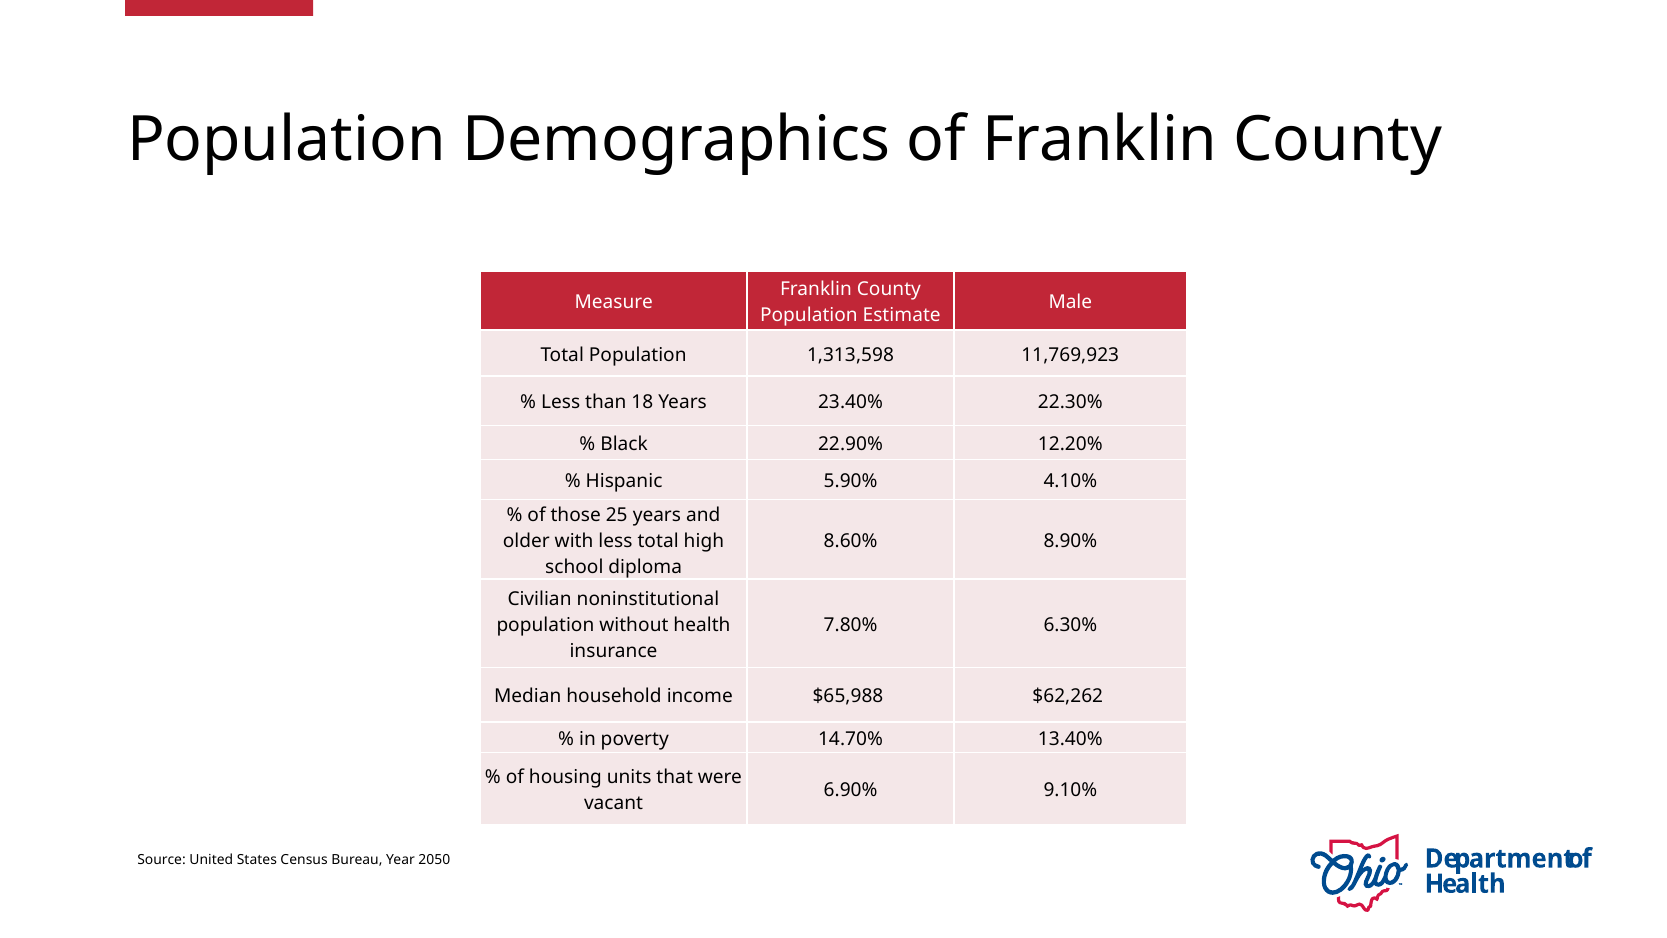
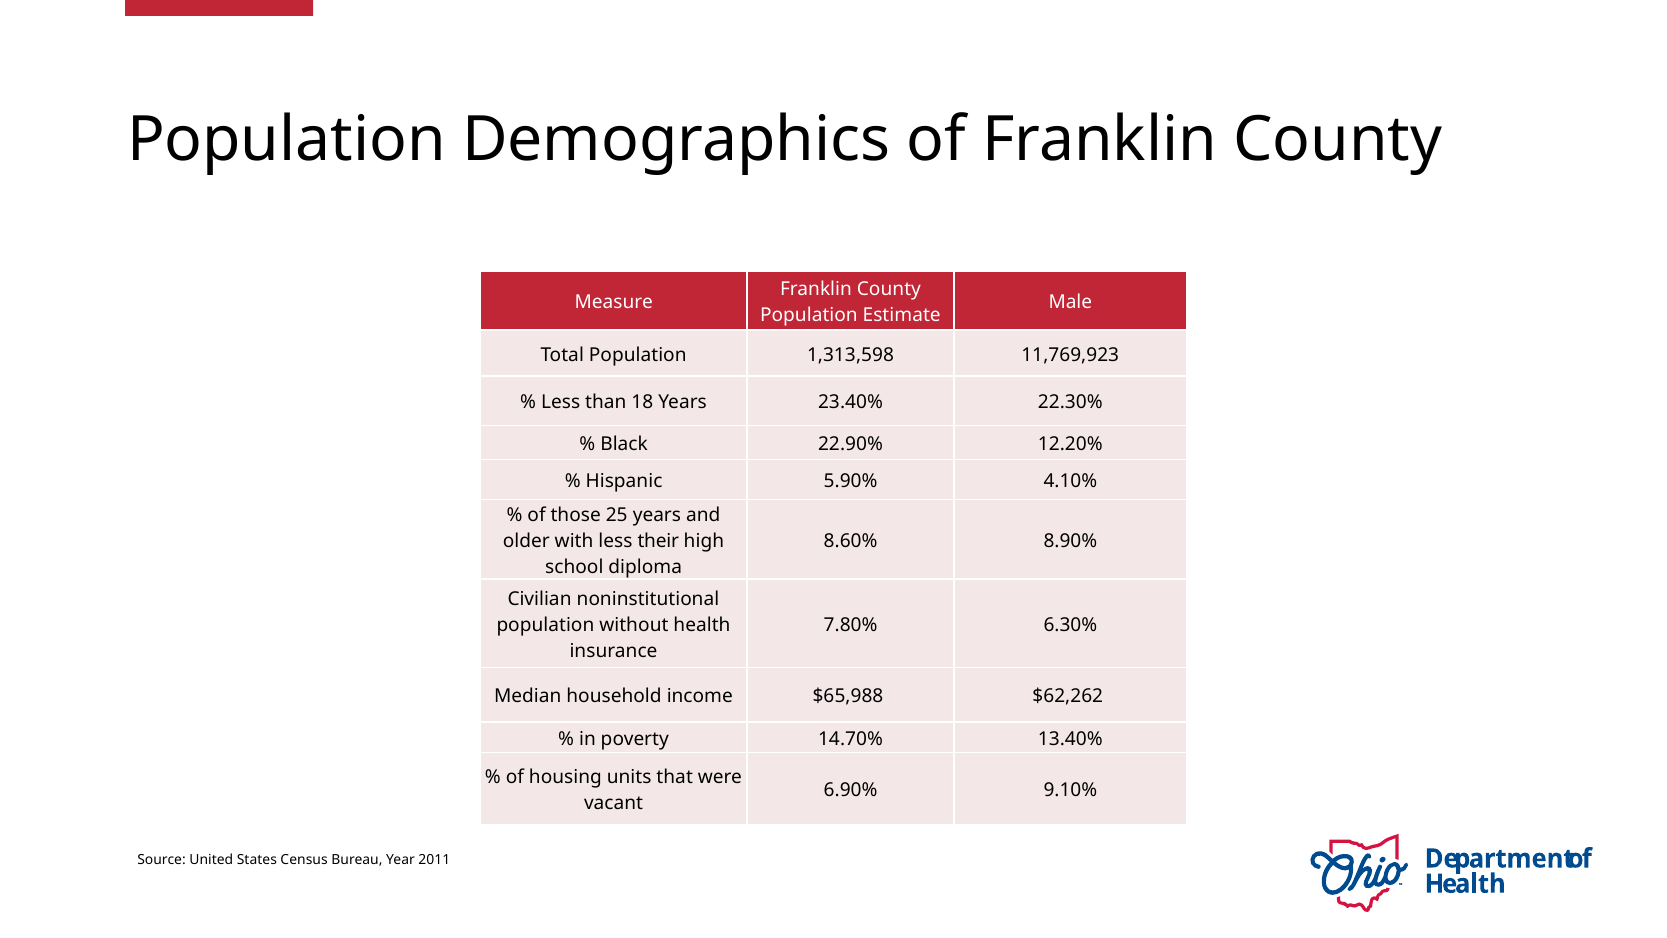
less total: total -> their (658, 541)
2050: 2050 -> 2011 (434, 859)
